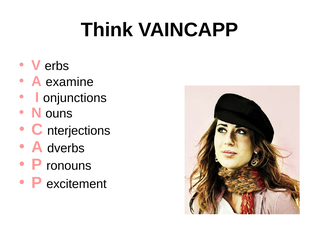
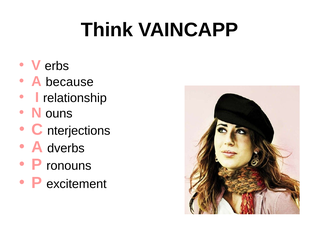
examine: examine -> because (70, 82)
onjunctions: onjunctions -> relationship (75, 98)
